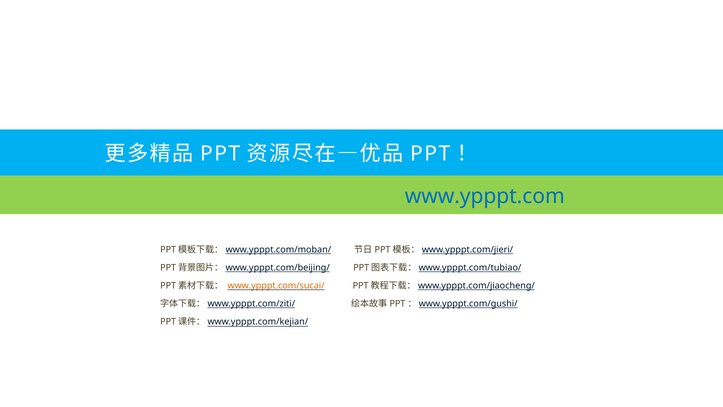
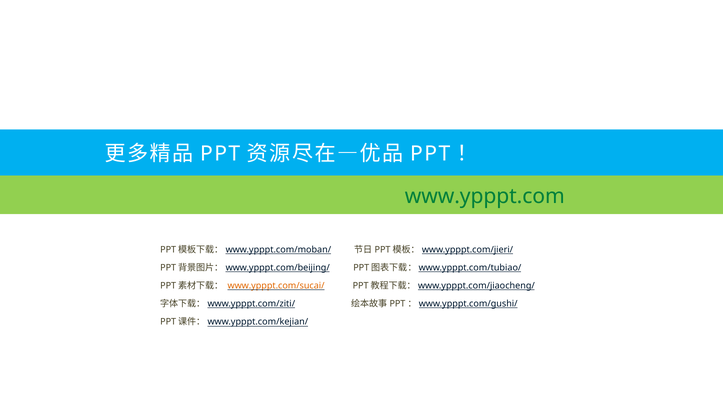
www.ypppt.com colour: blue -> green (485, 196)
